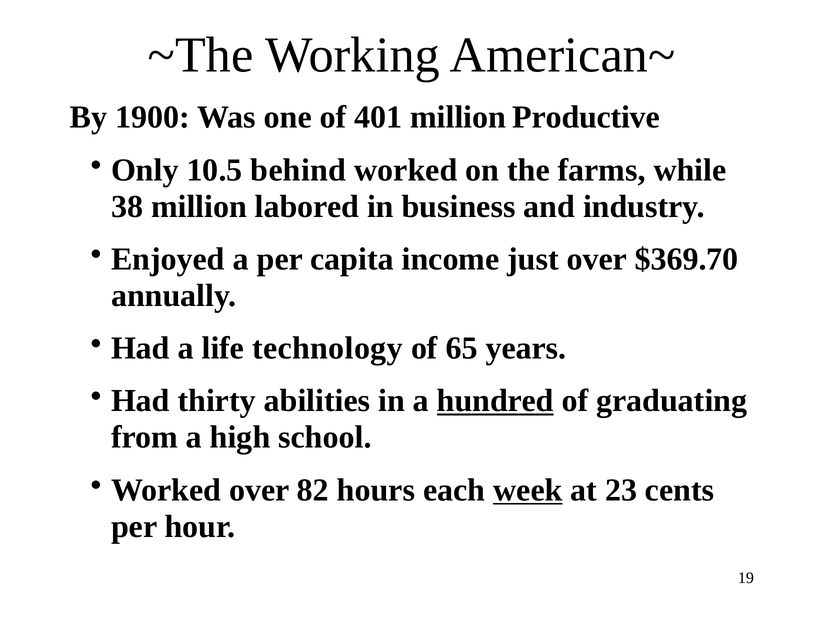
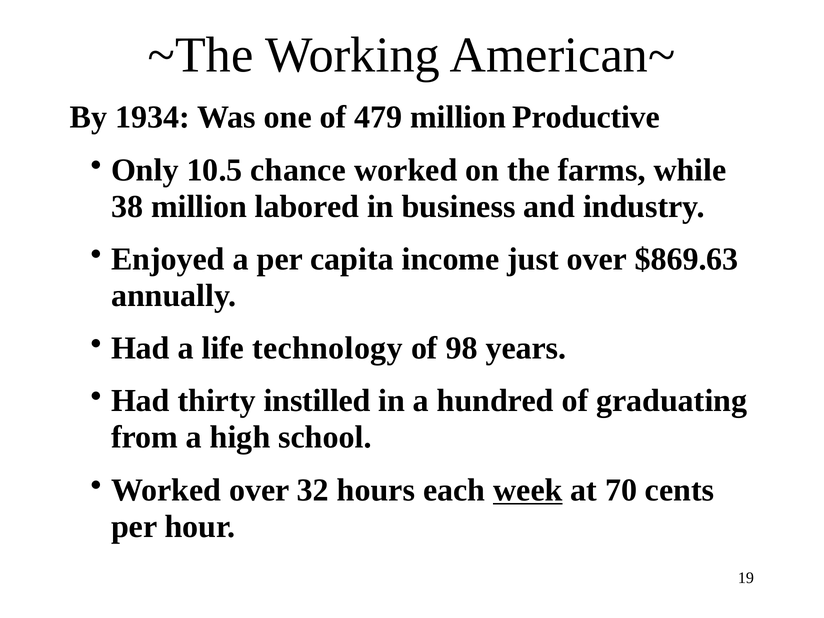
1900: 1900 -> 1934 (152, 117)
401: 401 -> 479 (378, 117)
behind: behind -> chance (298, 170)
$369.70: $369.70 -> $869.63 (687, 259)
65: 65 -> 98 (462, 348)
abilities: abilities -> instilled (317, 401)
hundred underline: present -> none (495, 401)
82: 82 -> 32 (313, 490)
23: 23 -> 70 (621, 490)
